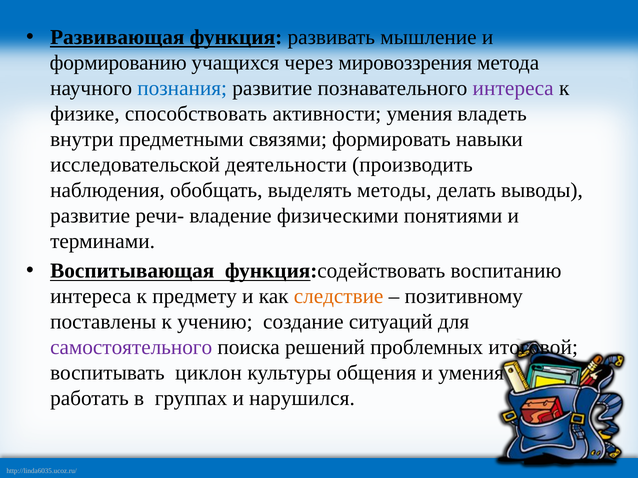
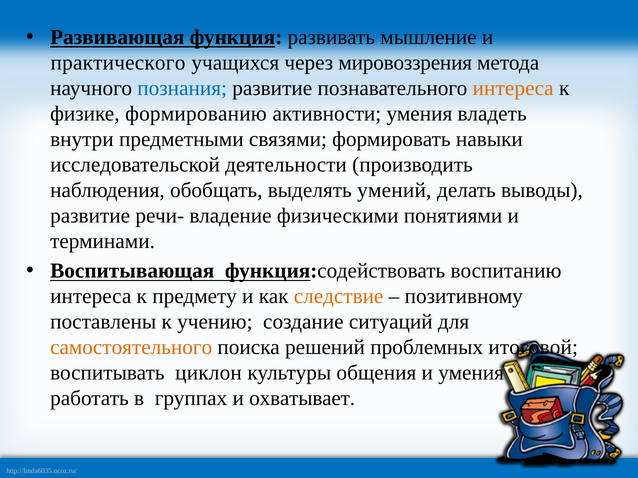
формированию: формированию -> практического (118, 63)
интереса colour: purple -> orange (513, 88)
способствовать: способствовать -> формированию (196, 114)
методы: методы -> умений (394, 190)
самостоятельного colour: purple -> orange (131, 348)
нарушился: нарушился -> охватывает (302, 399)
